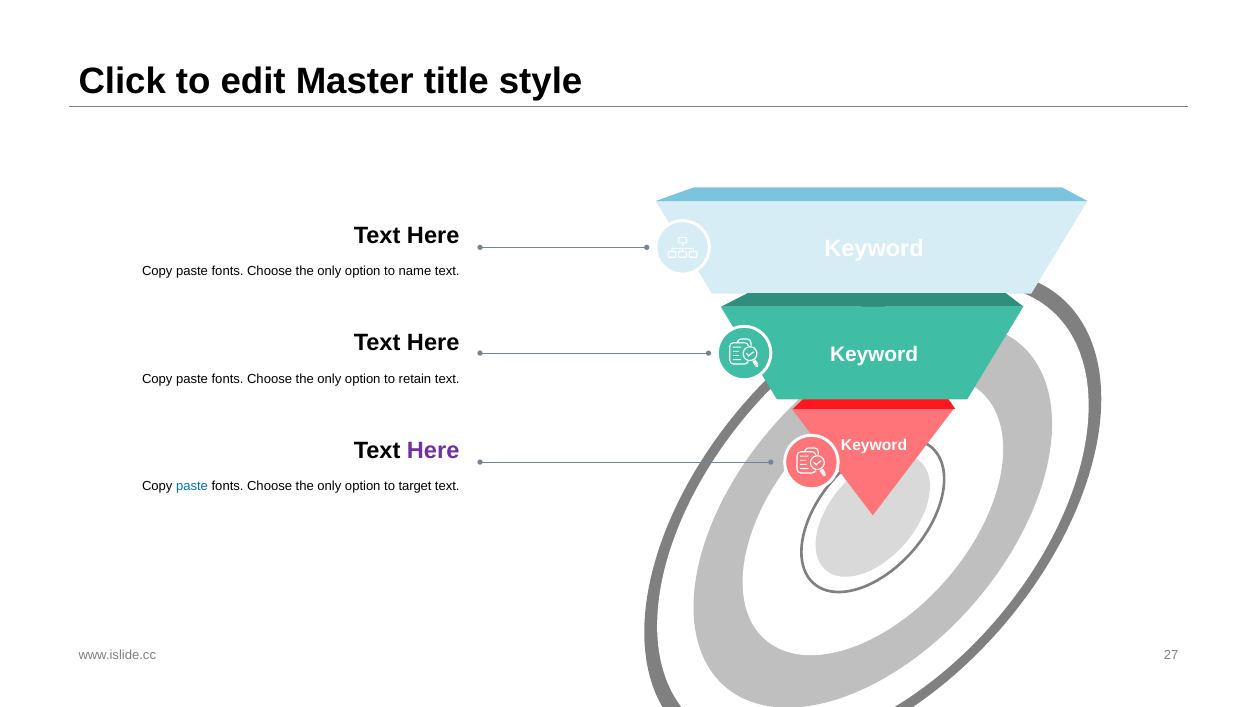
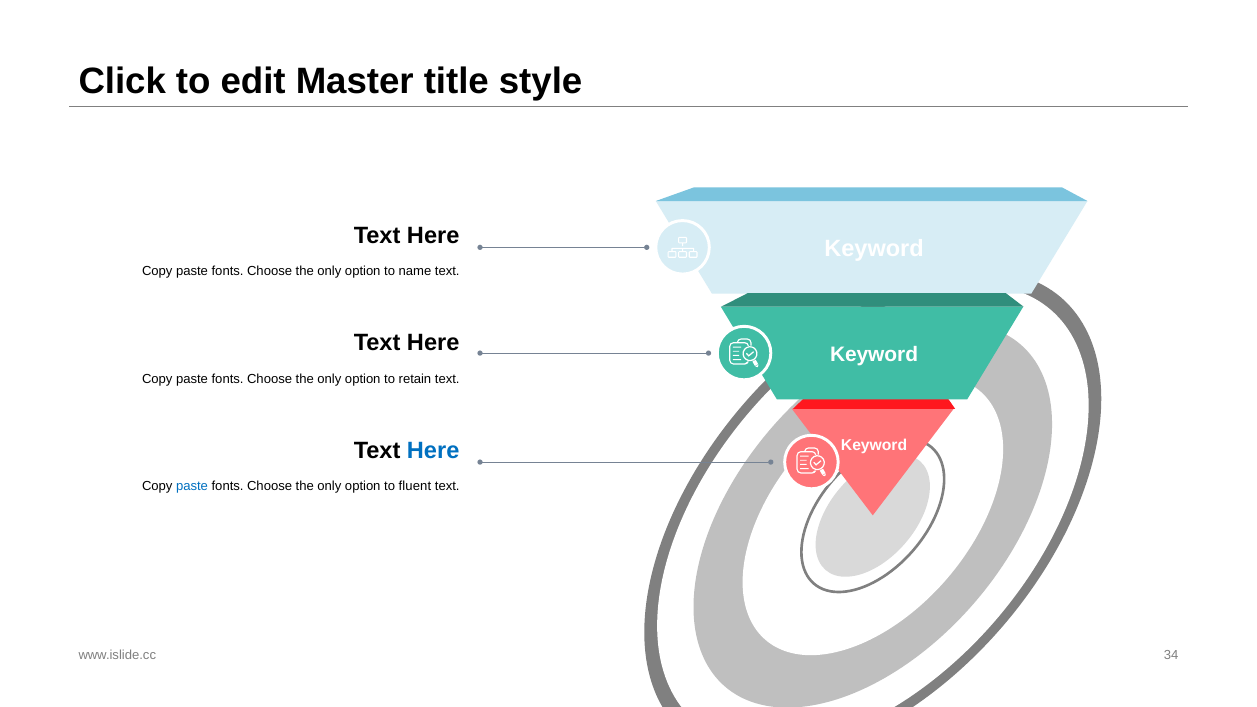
Here colour: purple -> blue (433, 451)
target: target -> fluent (415, 486)
27: 27 -> 34 (1171, 655)
